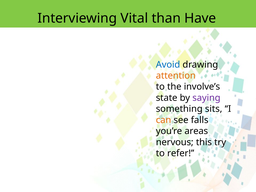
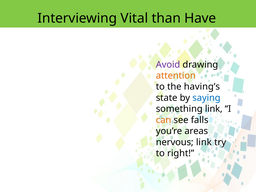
Avoid colour: blue -> purple (168, 65)
involve’s: involve’s -> having’s (202, 87)
saying colour: purple -> blue (206, 98)
something sits: sits -> link (214, 109)
nervous this: this -> link (204, 142)
refer: refer -> right (181, 153)
